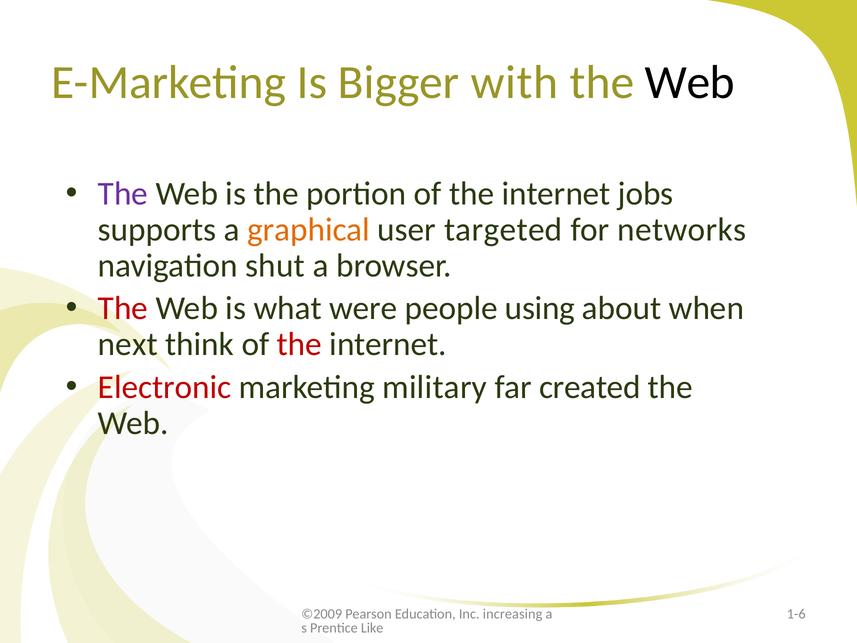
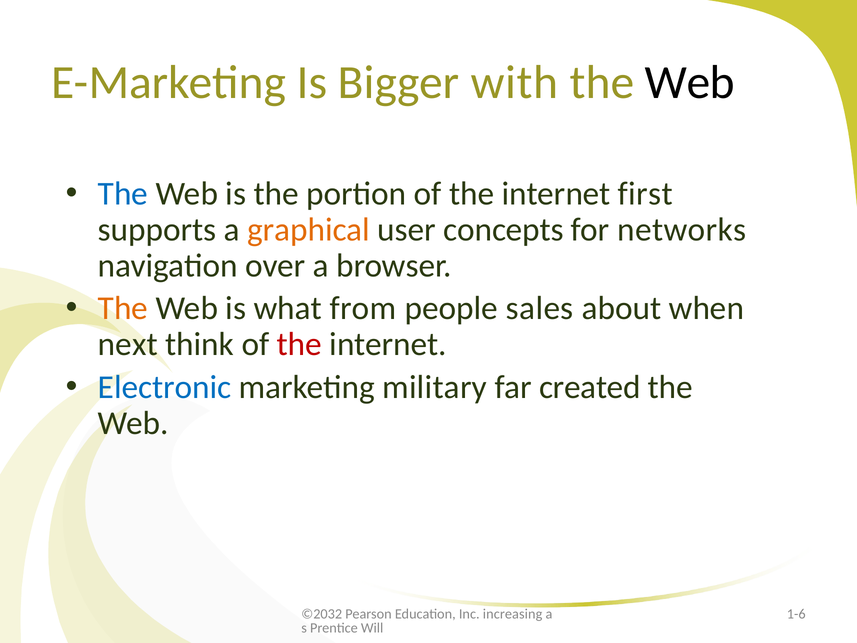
The colour: purple -> blue (123, 193)
jobs: jobs -> first (645, 193)
targeted: targeted -> concepts (504, 229)
shut: shut -> over (275, 265)
The colour: red -> orange (123, 308)
were: were -> from (363, 308)
using: using -> sales (540, 308)
Electronic colour: red -> blue (165, 387)
©2009: ©2009 -> ©2032 (322, 614)
Like: Like -> Will (372, 628)
